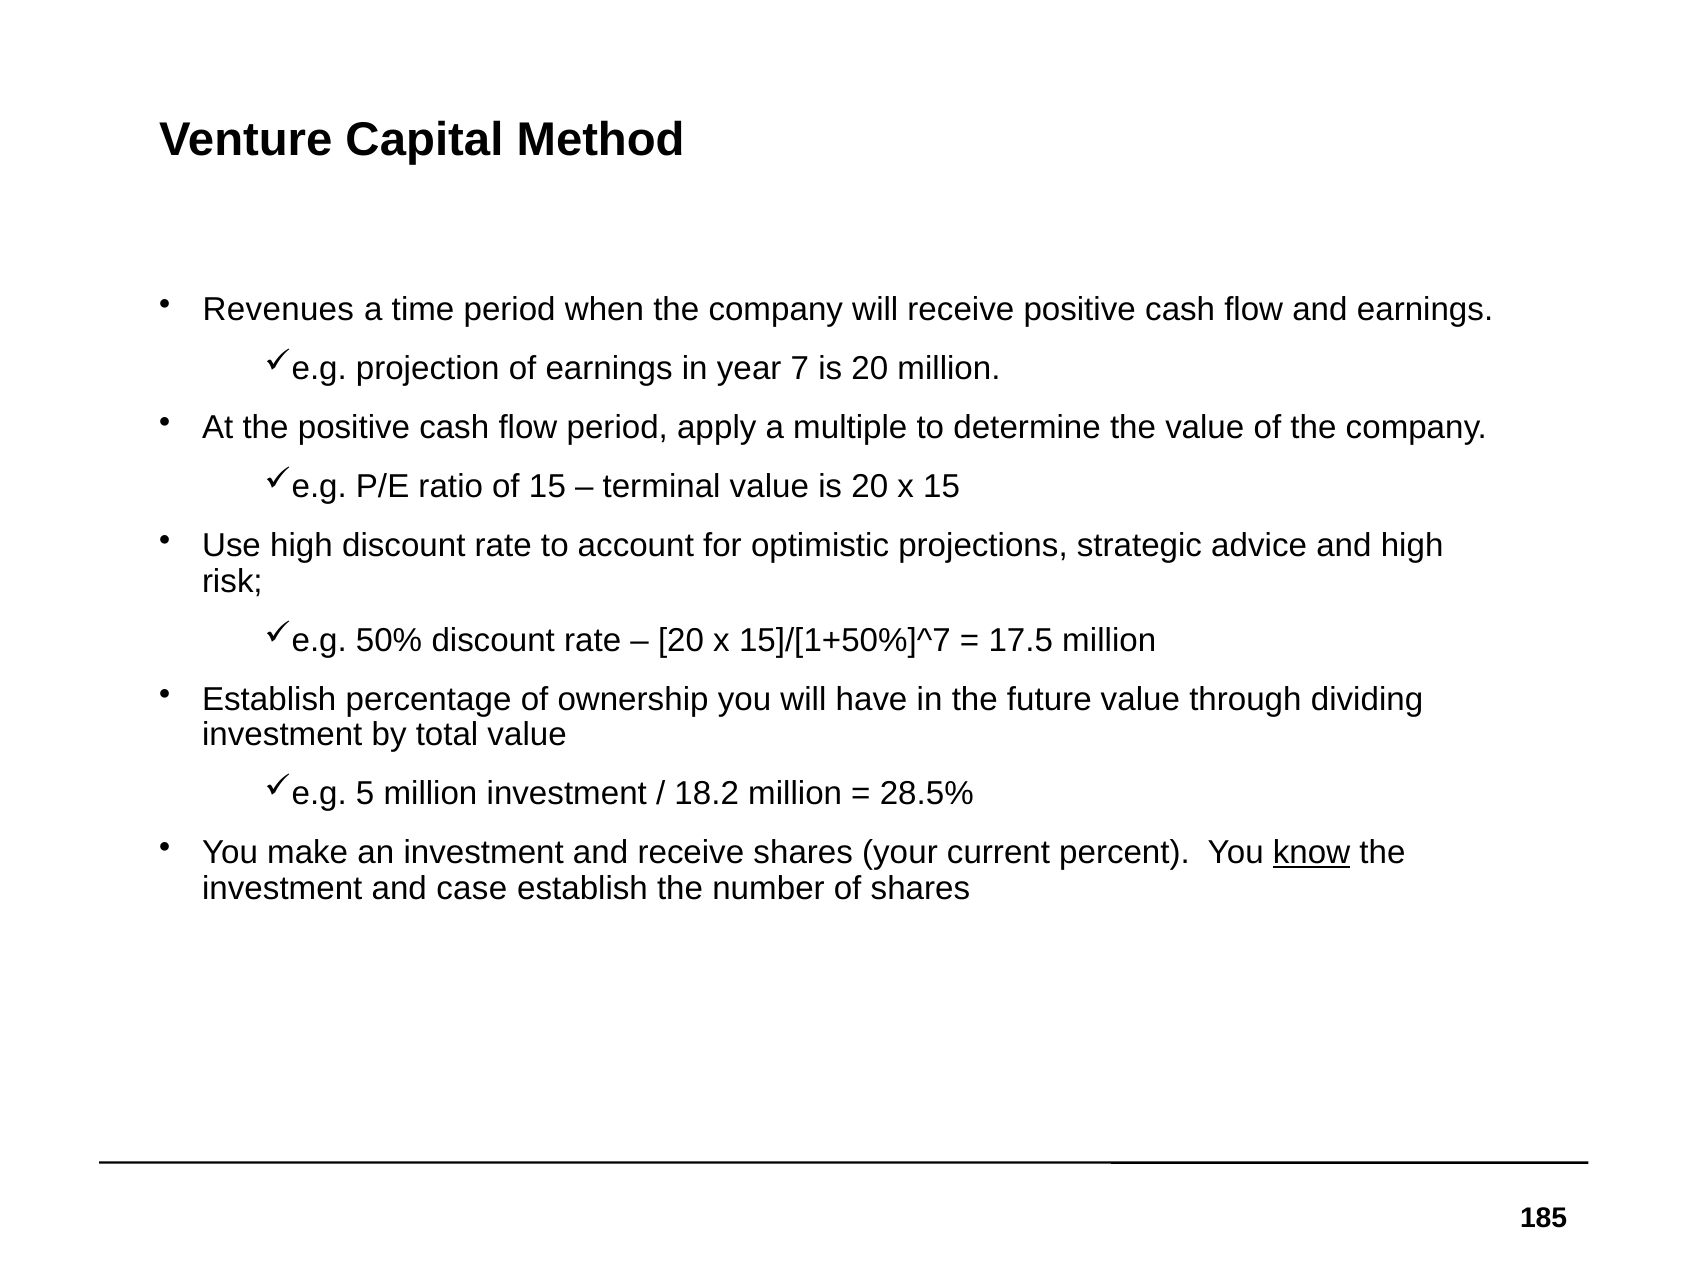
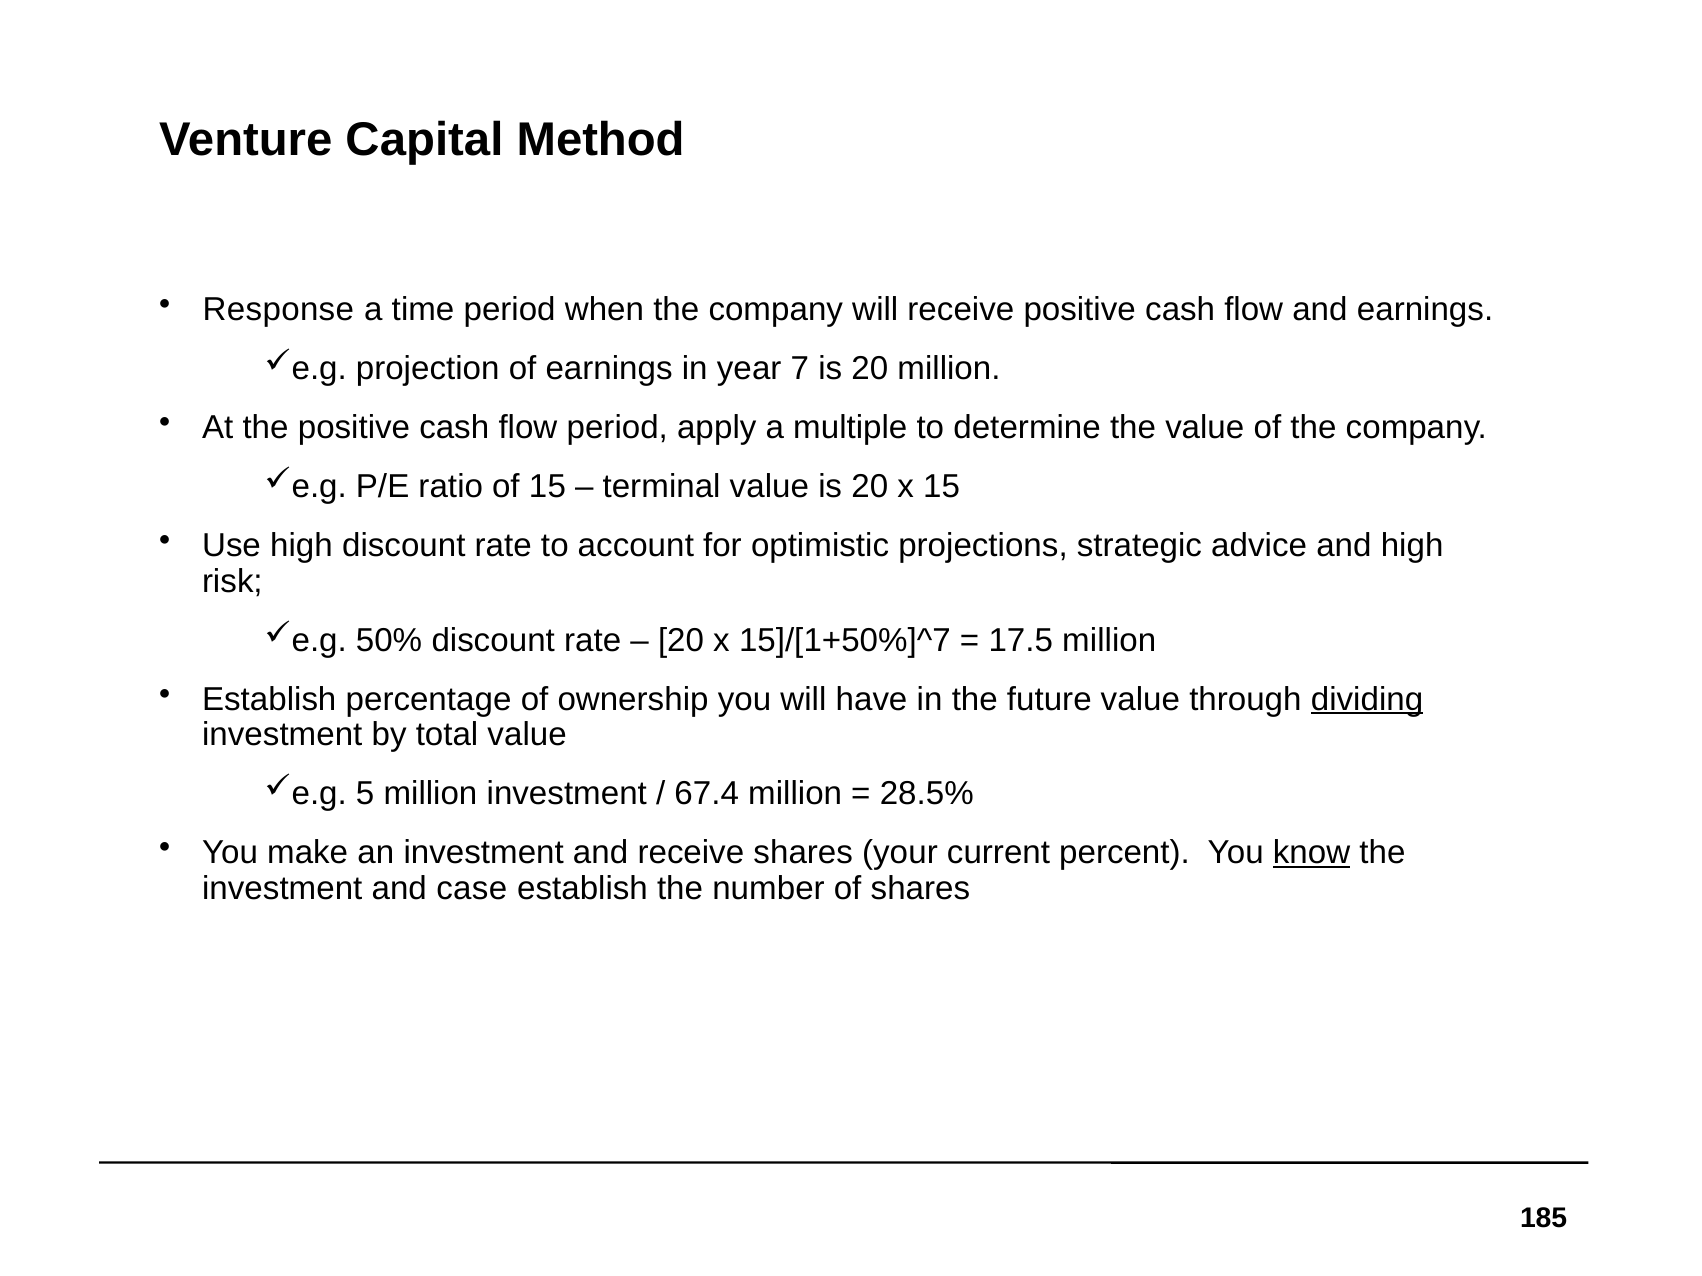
Revenues: Revenues -> Response (278, 310)
dividing underline: none -> present (1367, 699)
18.2: 18.2 -> 67.4 (707, 794)
